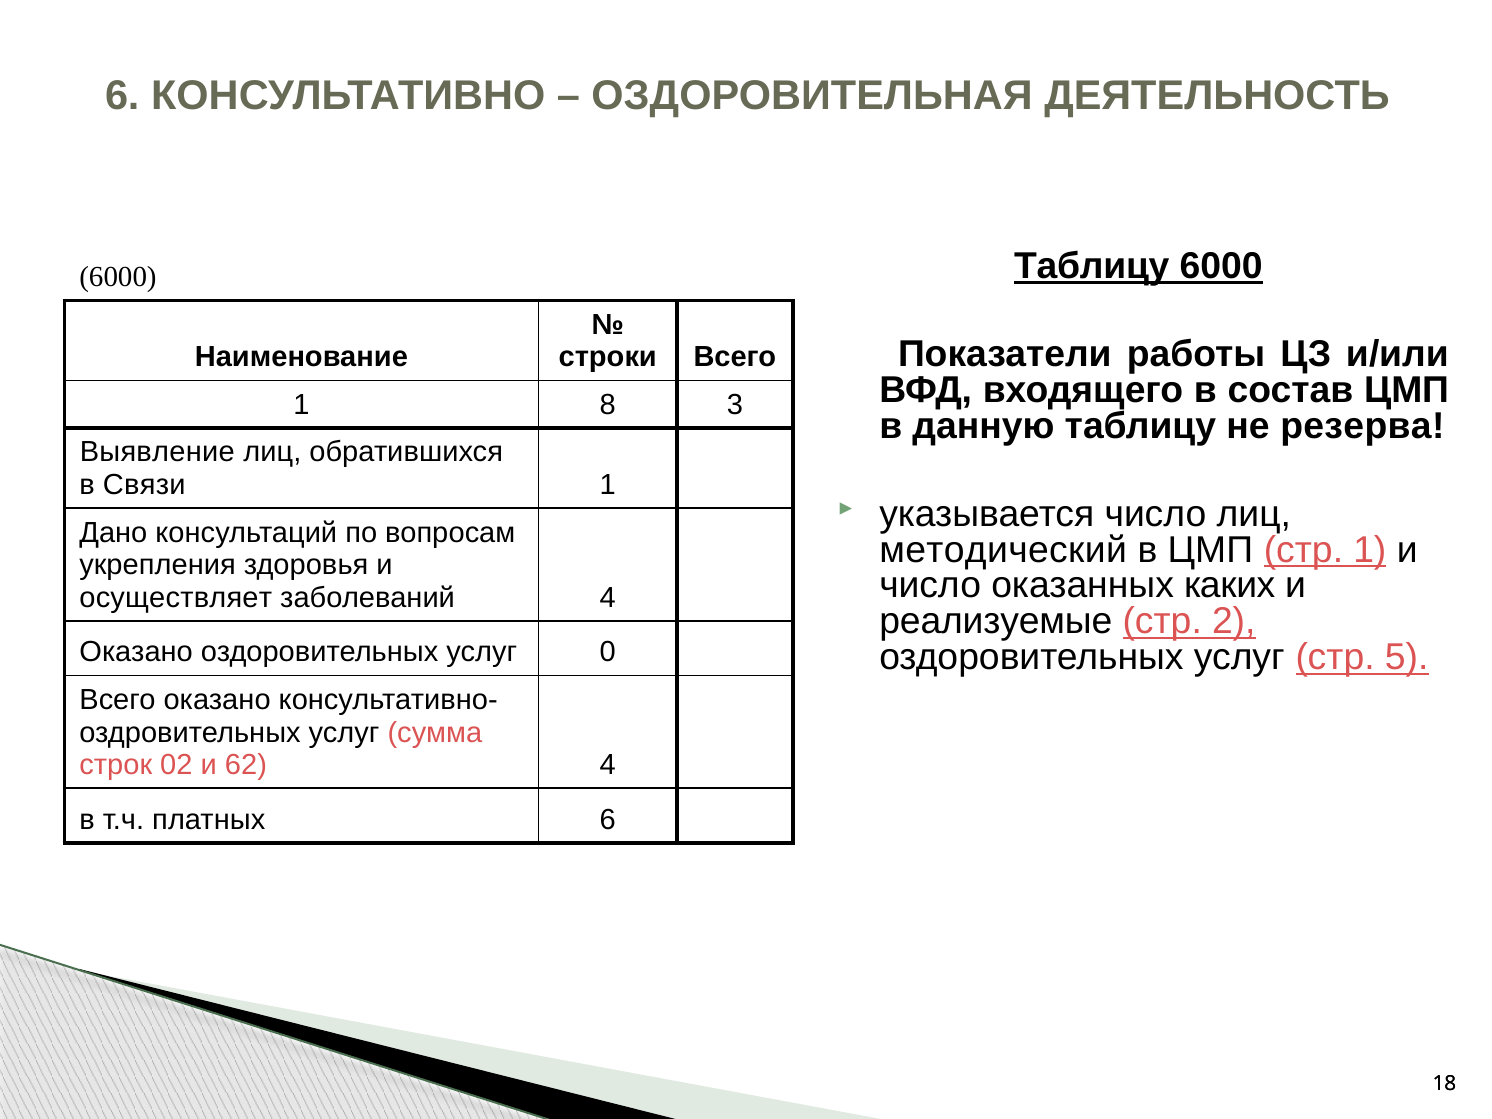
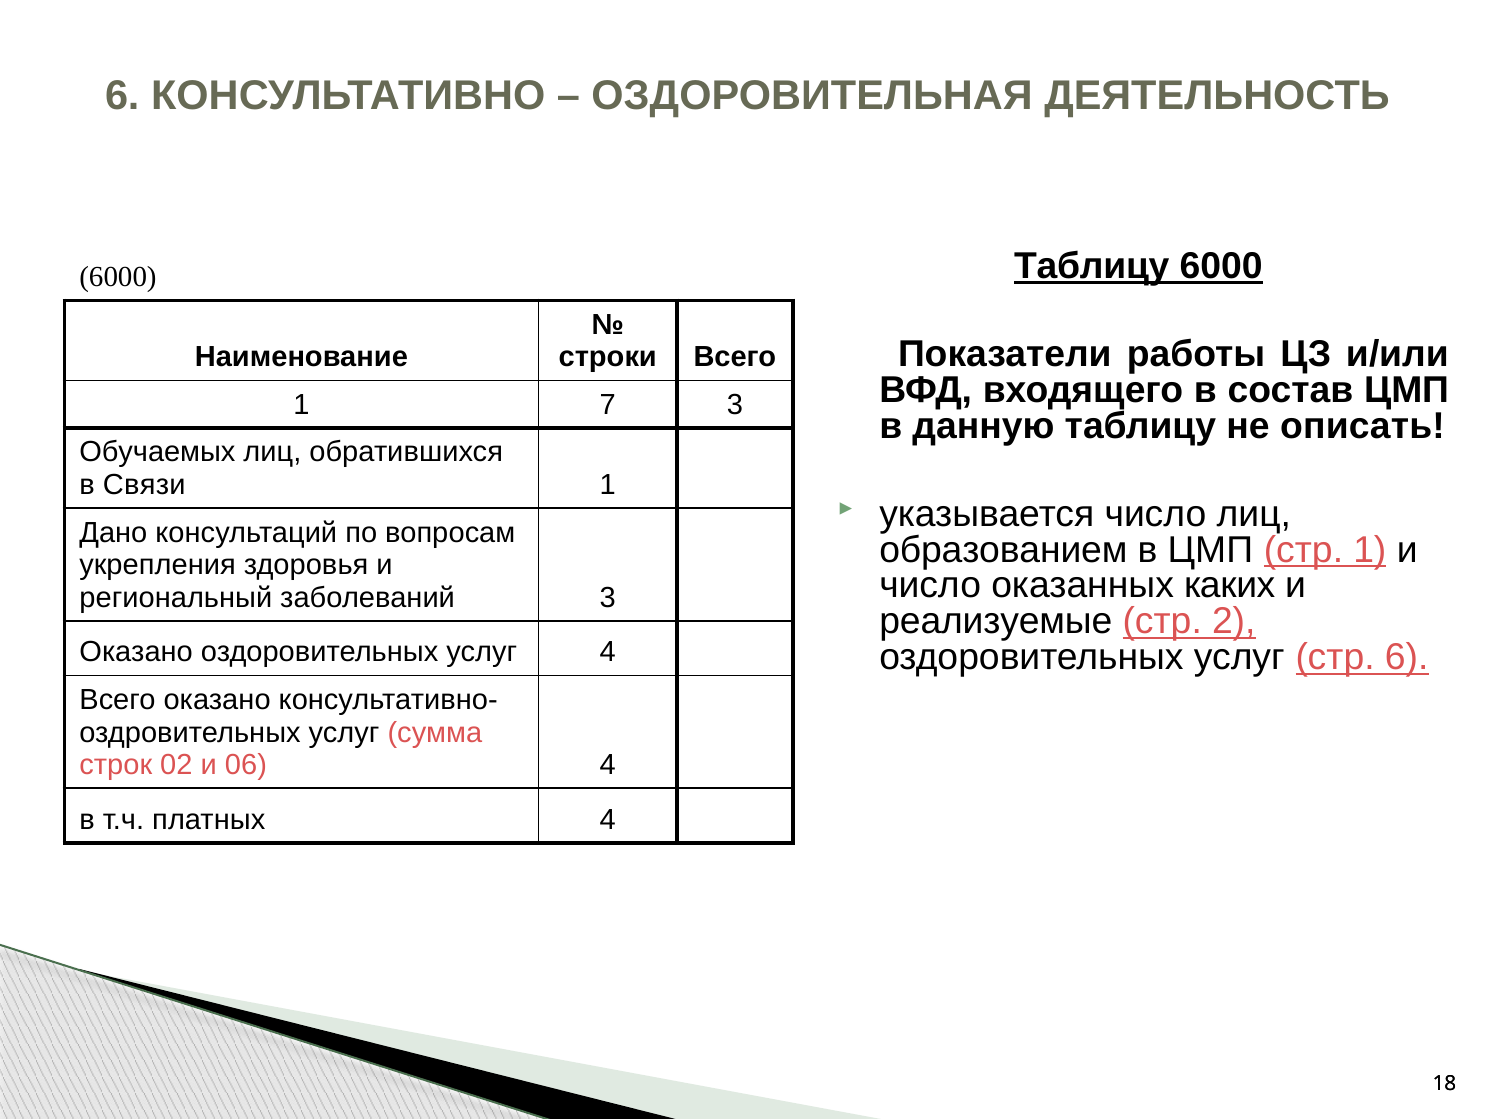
8: 8 -> 7 (608, 405)
резерва: резерва -> описать (1362, 426)
Выявление: Выявление -> Обучаемых (157, 452)
методический: методический -> образованием (1003, 550)
осуществляет: осуществляет -> региональный (176, 598)
заболеваний 4: 4 -> 3 (608, 598)
услуг 0: 0 -> 4 (608, 652)
стр 5: 5 -> 6 (1407, 657)
62: 62 -> 06 (246, 765)
платных 6: 6 -> 4 (608, 820)
